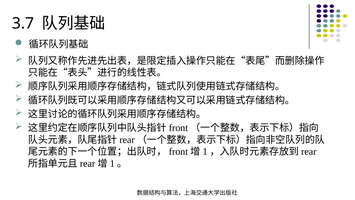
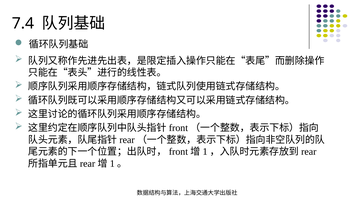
3.7: 3.7 -> 7.4 (23, 23)
